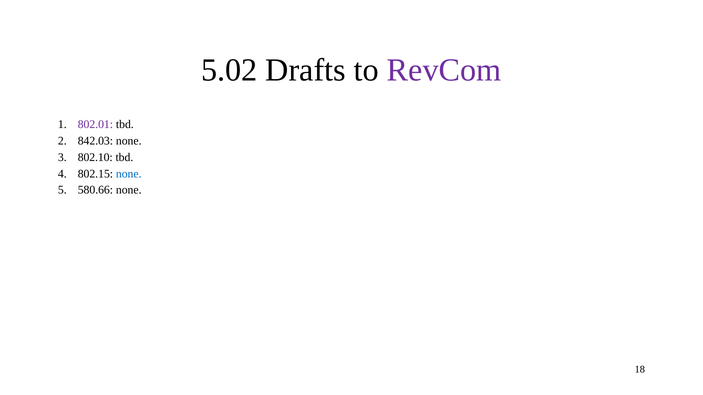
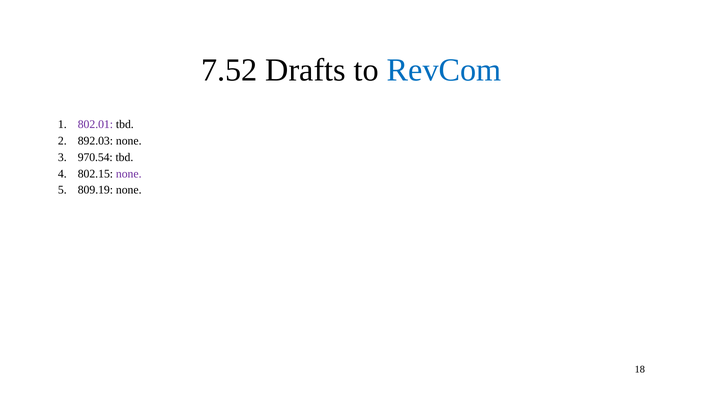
5.02: 5.02 -> 7.52 (229, 70)
RevCom colour: purple -> blue (444, 70)
842.03: 842.03 -> 892.03 (95, 141)
802.10: 802.10 -> 970.54 (95, 158)
none colour: blue -> purple (129, 174)
580.66: 580.66 -> 809.19 (95, 190)
